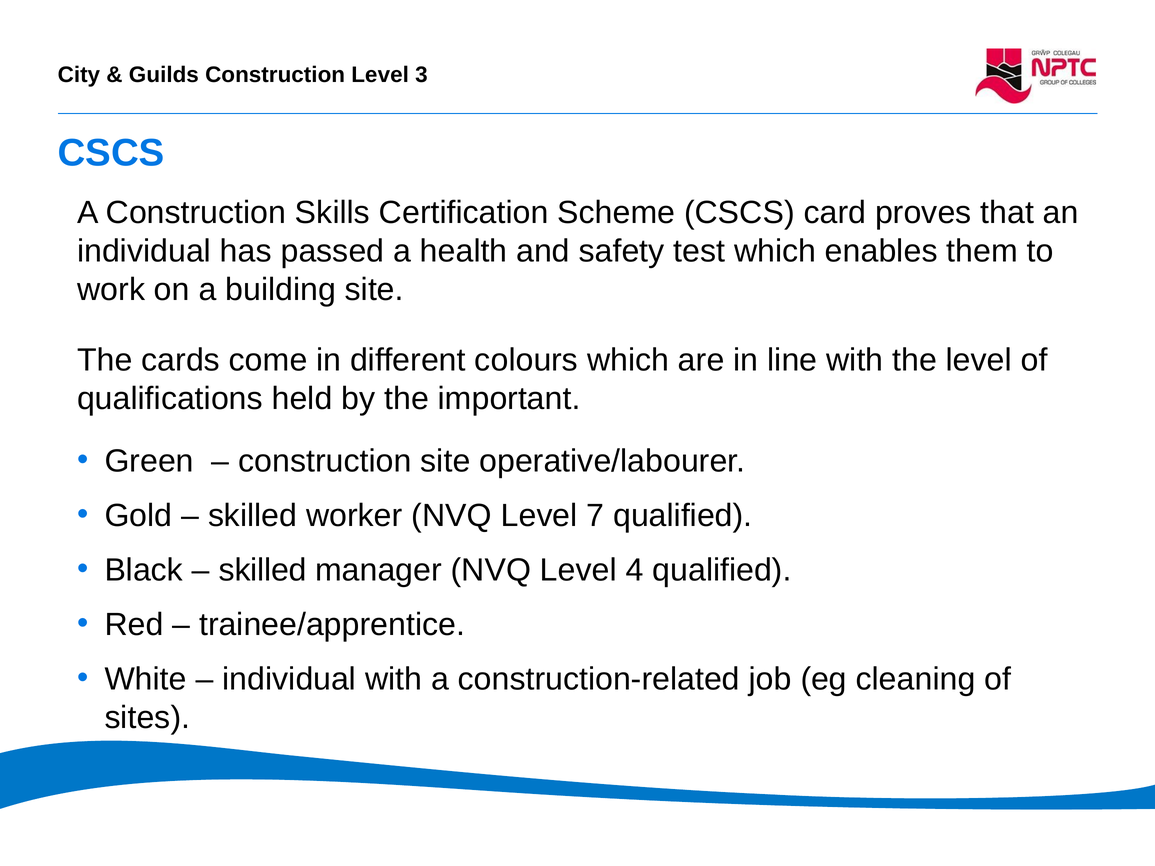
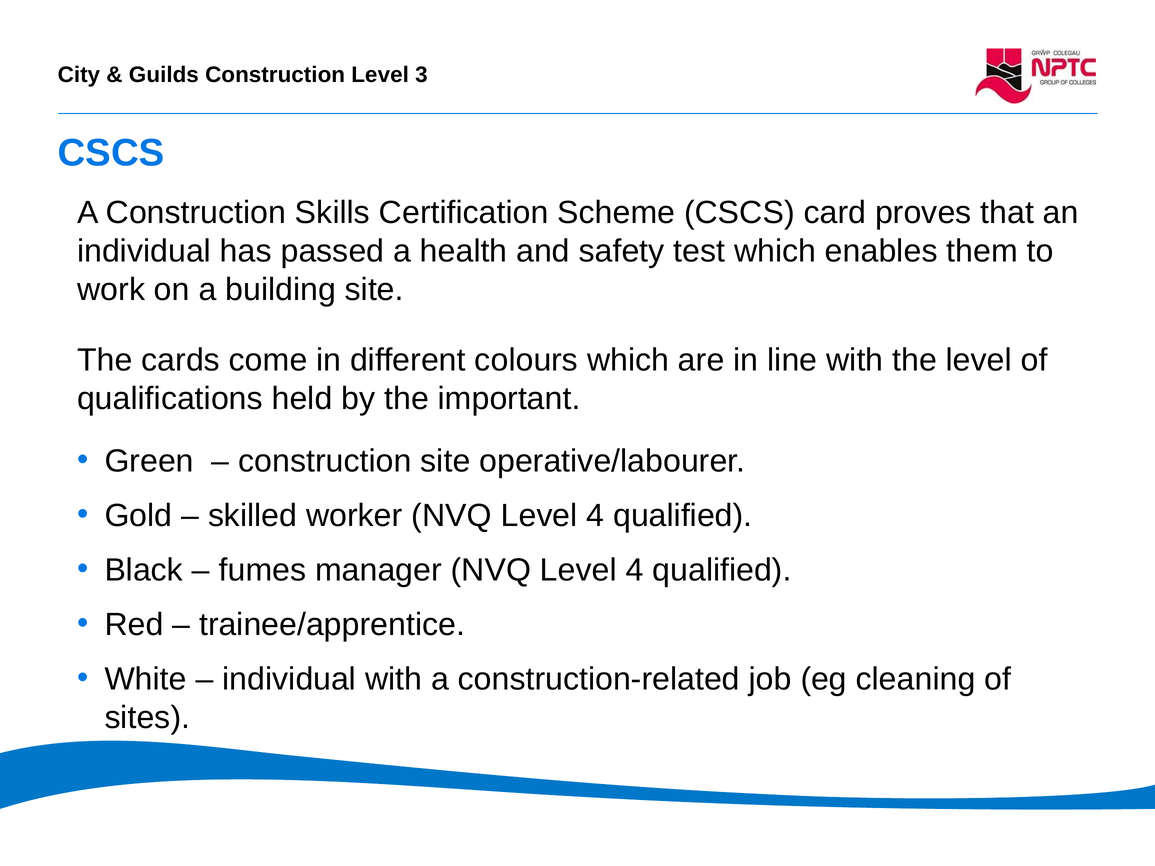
worker NVQ Level 7: 7 -> 4 (595, 516)
skilled: skilled -> fumes (262, 570)
